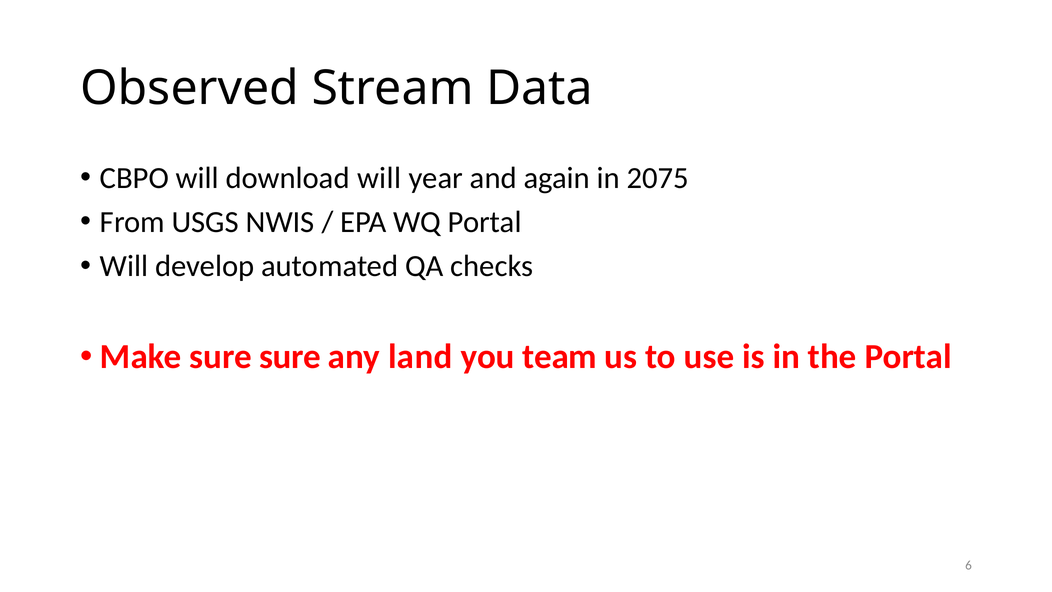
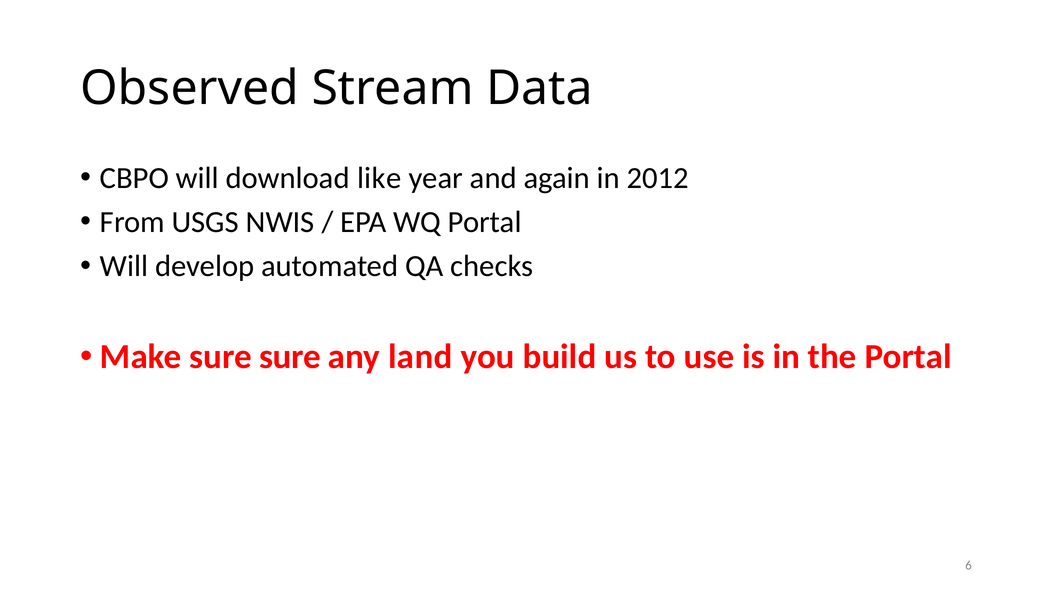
download will: will -> like (379, 178)
2075: 2075 -> 2012 (658, 178)
team: team -> build (560, 357)
